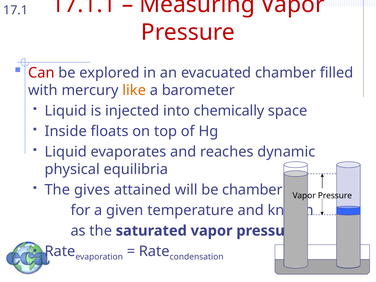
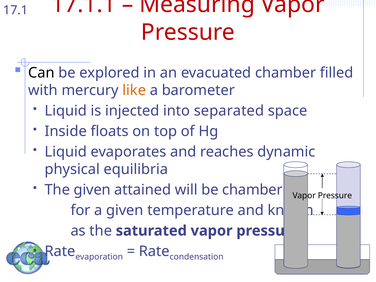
Can colour: red -> black (41, 73)
chemically: chemically -> separated (229, 111)
The gives: gives -> given (92, 190)
